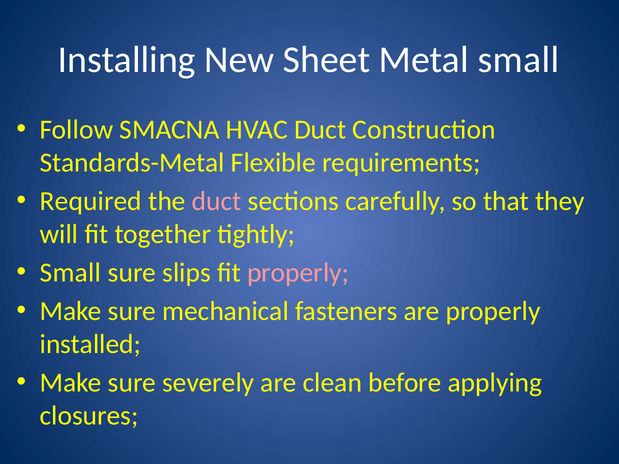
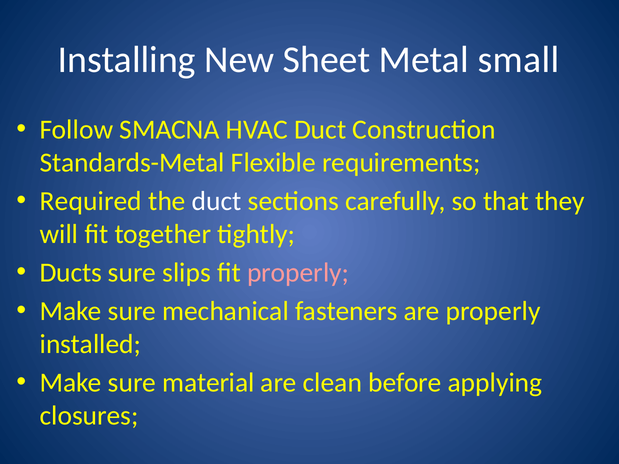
duct colour: pink -> white (217, 201)
Small: Small -> Ducts (71, 273)
severely: severely -> material (208, 383)
